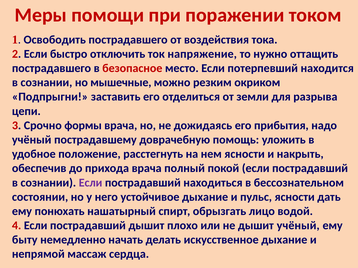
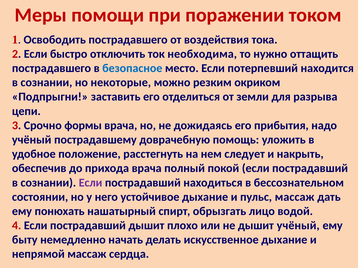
напряжение: напряжение -> необходима (202, 54)
безопасное colour: red -> blue (132, 68)
мышечные: мышечные -> некоторые (121, 83)
нем ясности: ясности -> следует (245, 154)
пульс ясности: ясности -> массаж (295, 197)
